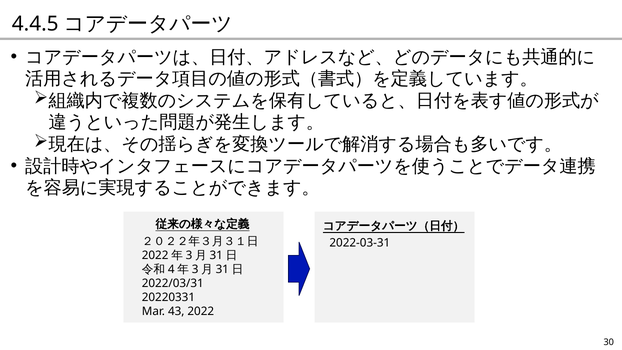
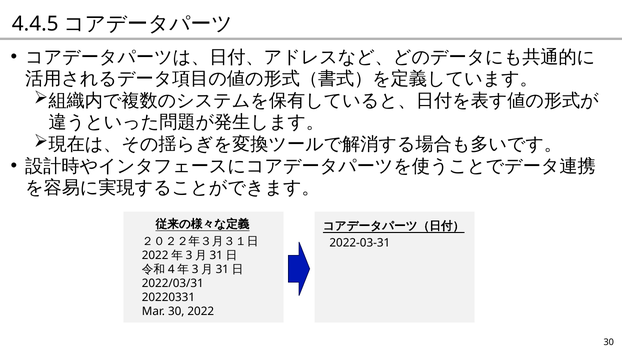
Mar 43: 43 -> 30 (176, 311)
